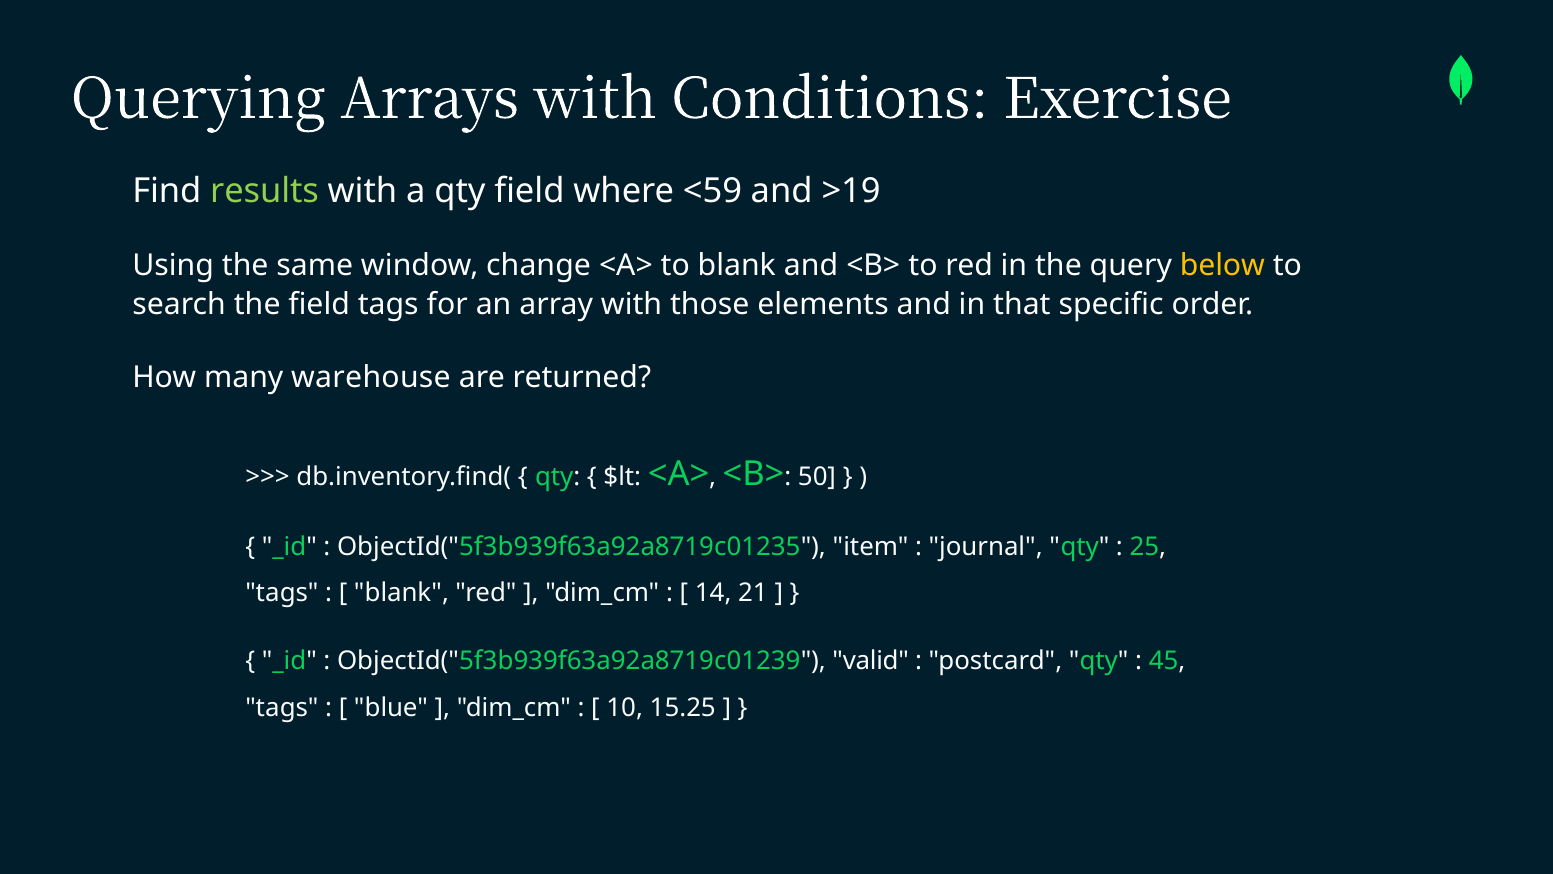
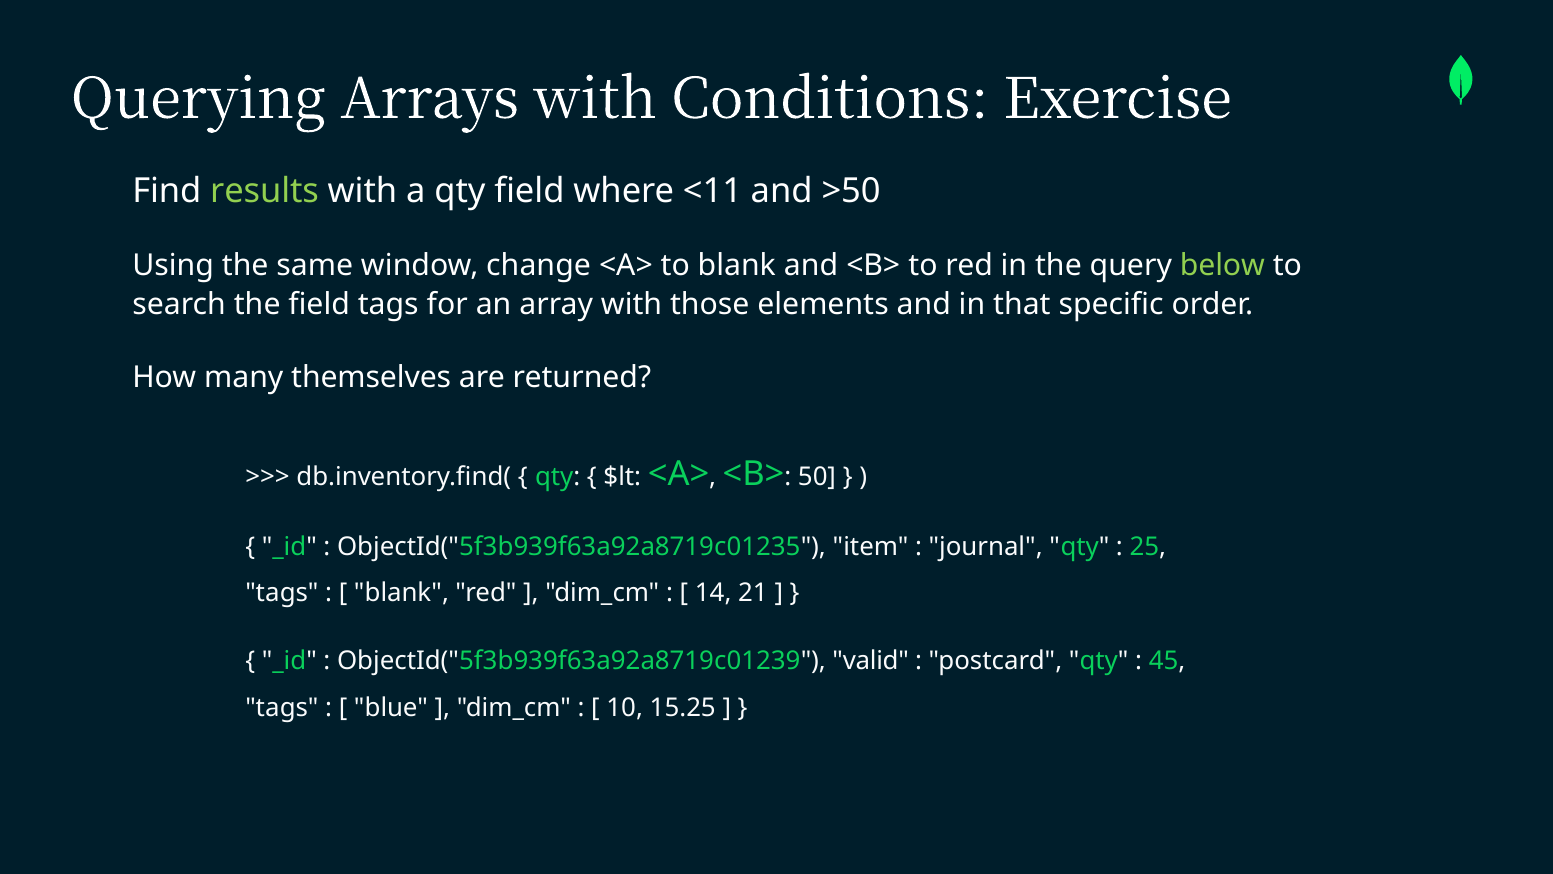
<59: <59 -> <11 (713, 191)
>19: >19 -> >50 (851, 191)
below colour: yellow -> light green (1222, 265)
warehouse: warehouse -> themselves (371, 377)
